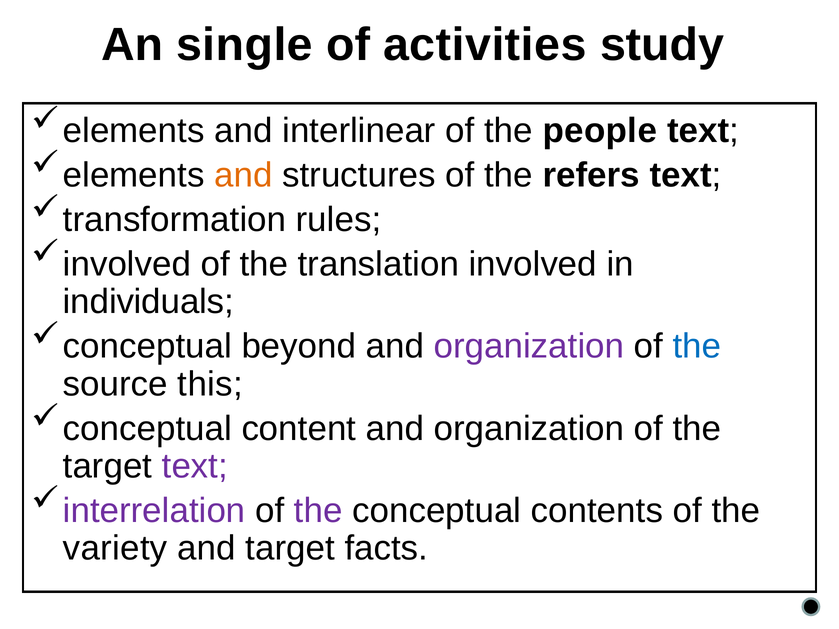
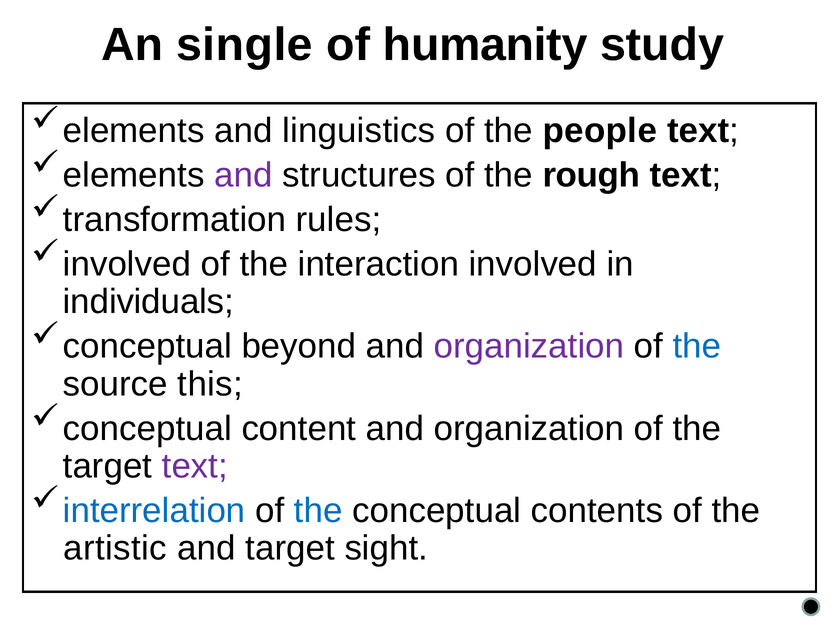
activities: activities -> humanity (485, 45)
interlinear: interlinear -> linguistics (359, 131)
and colour: orange -> purple (243, 175)
refers: refers -> rough (591, 175)
translation: translation -> interaction (378, 264)
interrelation colour: purple -> blue (154, 511)
the colour: purple -> blue (318, 511)
variety: variety -> artistic (115, 549)
facts: facts -> sight (386, 549)
